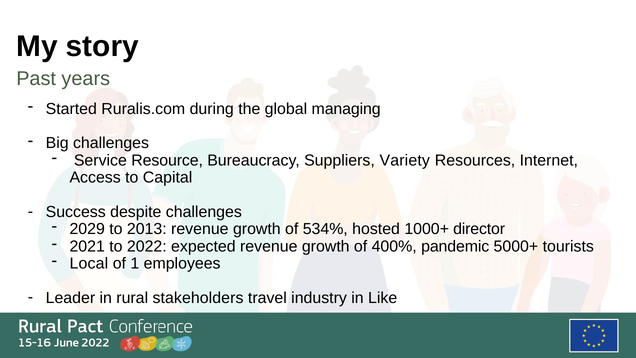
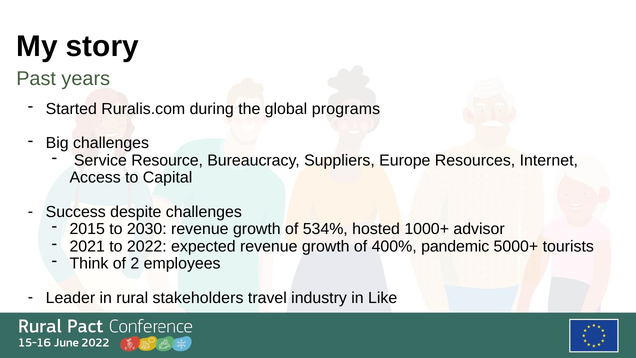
managing: managing -> programs (346, 109)
Variety: Variety -> Europe (405, 160)
2029: 2029 -> 2015 (87, 229)
2013: 2013 -> 2030 (147, 229)
director: director -> advisor (479, 229)
Local: Local -> Think (89, 263)
1: 1 -> 2 (135, 263)
